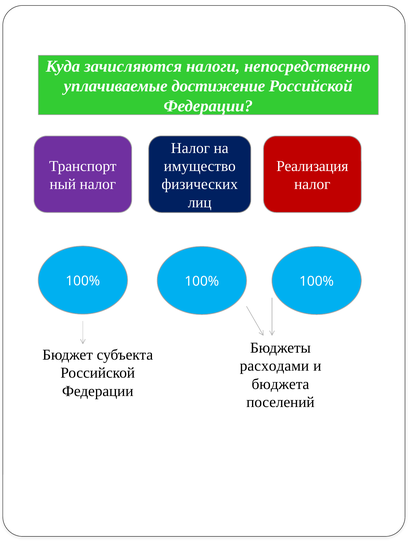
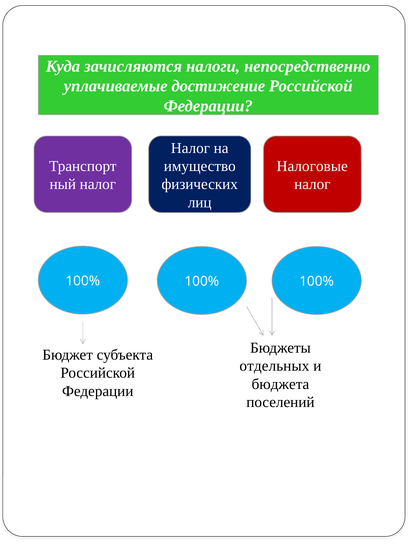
Реализация: Реализация -> Налоговые (312, 166)
расходами: расходами -> отдельных (274, 366)
